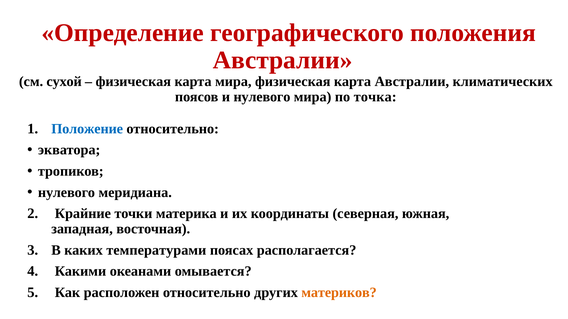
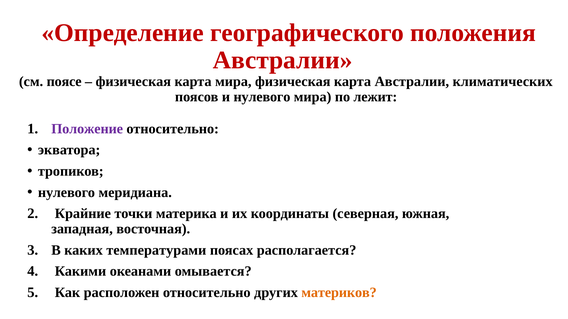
сухой: сухой -> поясе (64, 82)
точка: точка -> лежит (375, 97)
Положение colour: blue -> purple (87, 129)
